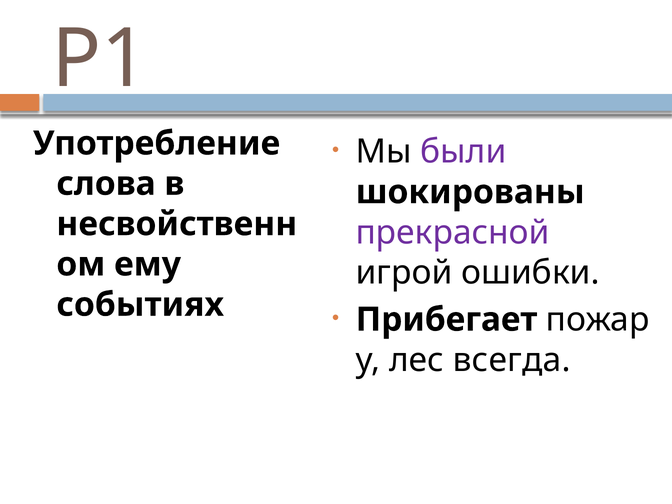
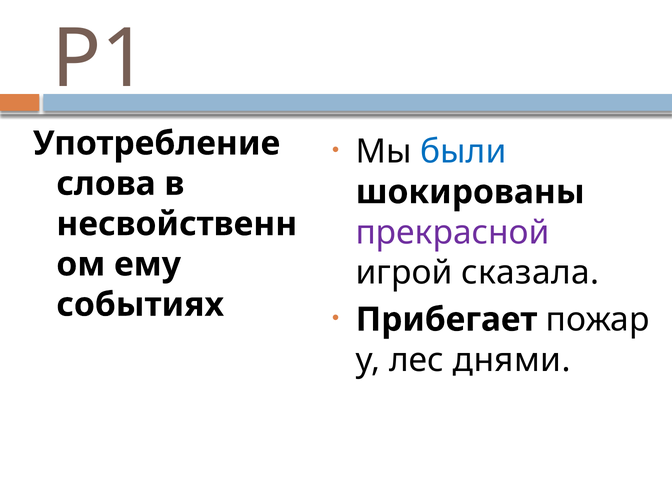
были colour: purple -> blue (463, 152)
ошибки: ошибки -> сказала (530, 273)
всегда: всегда -> днями (512, 360)
